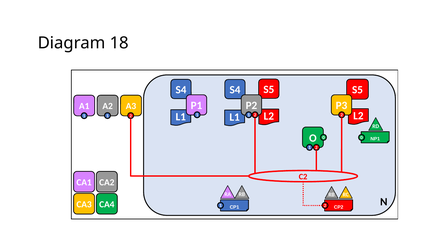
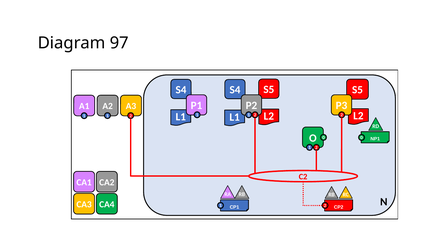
18: 18 -> 97 (119, 43)
